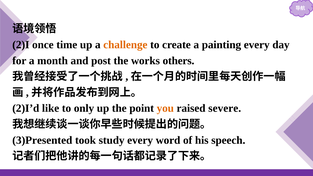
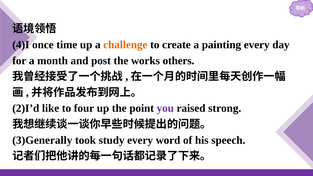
2)I: 2)I -> 4)I (21, 45)
only: only -> four (84, 108)
you colour: orange -> purple (165, 108)
severe: severe -> strong (225, 108)
3)Presented: 3)Presented -> 3)Generally (42, 140)
